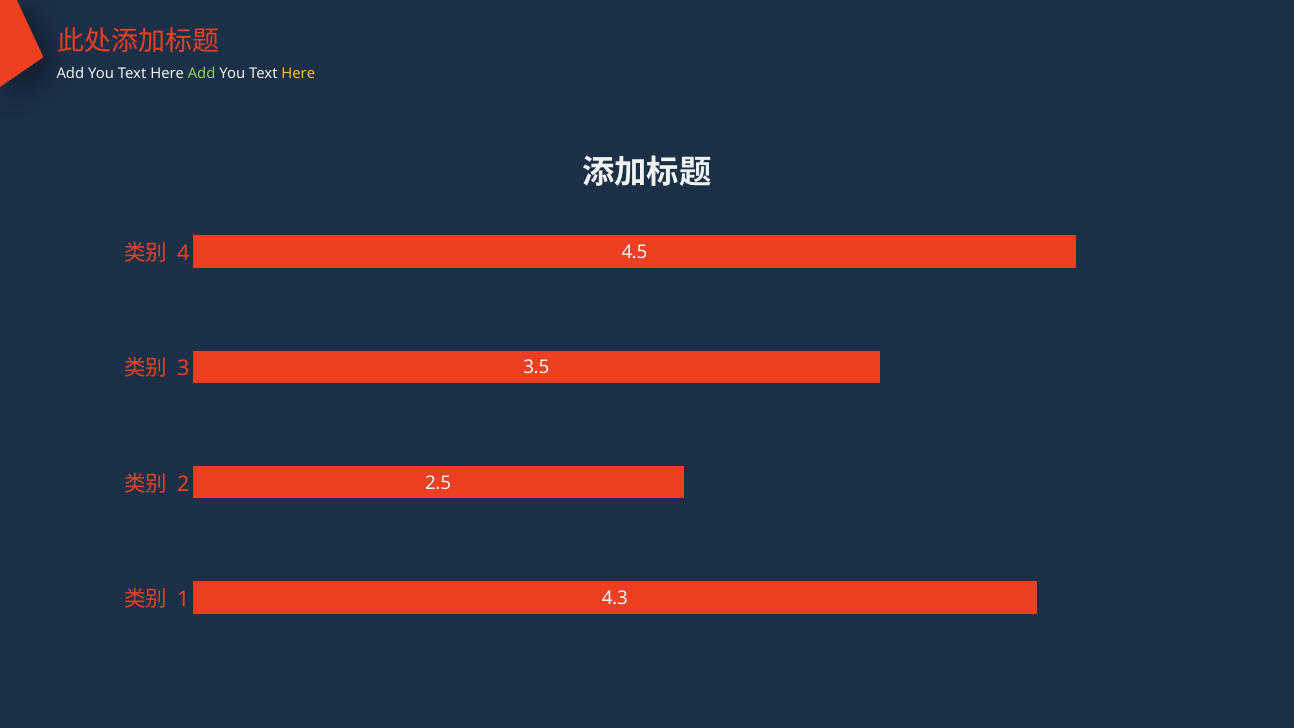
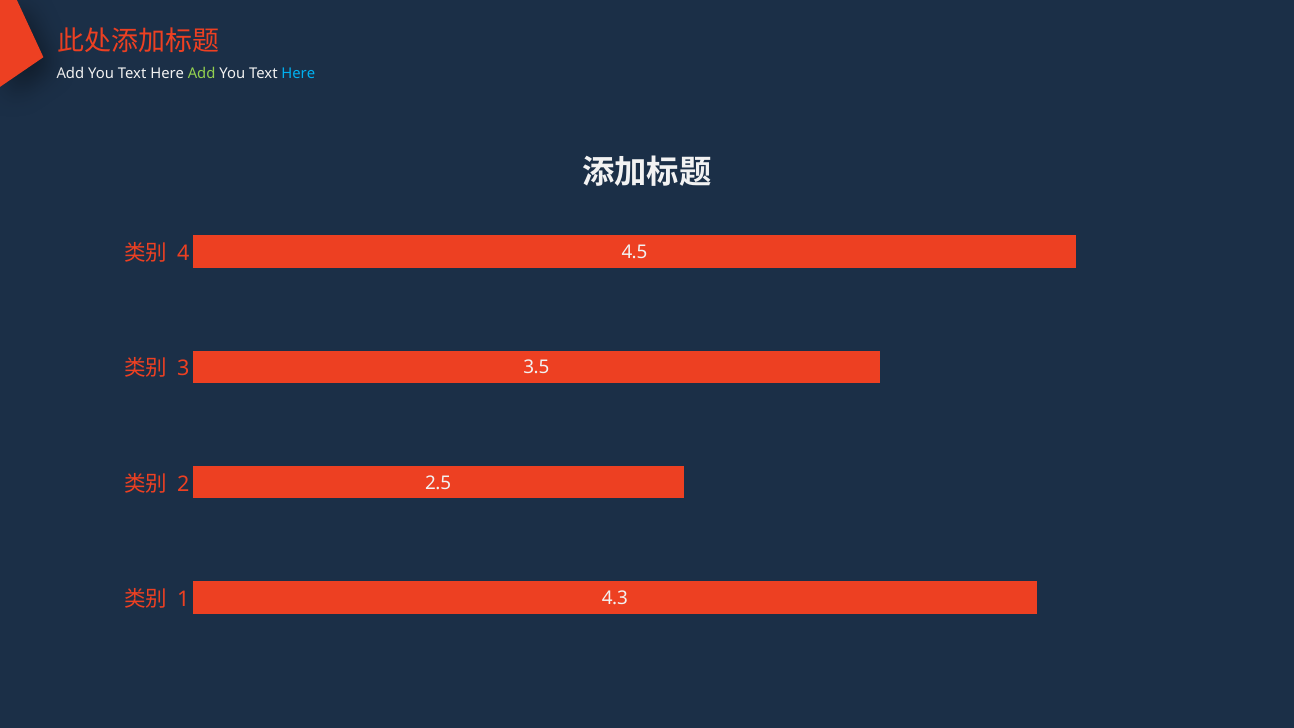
Here colour: yellow -> light blue (298, 74)
